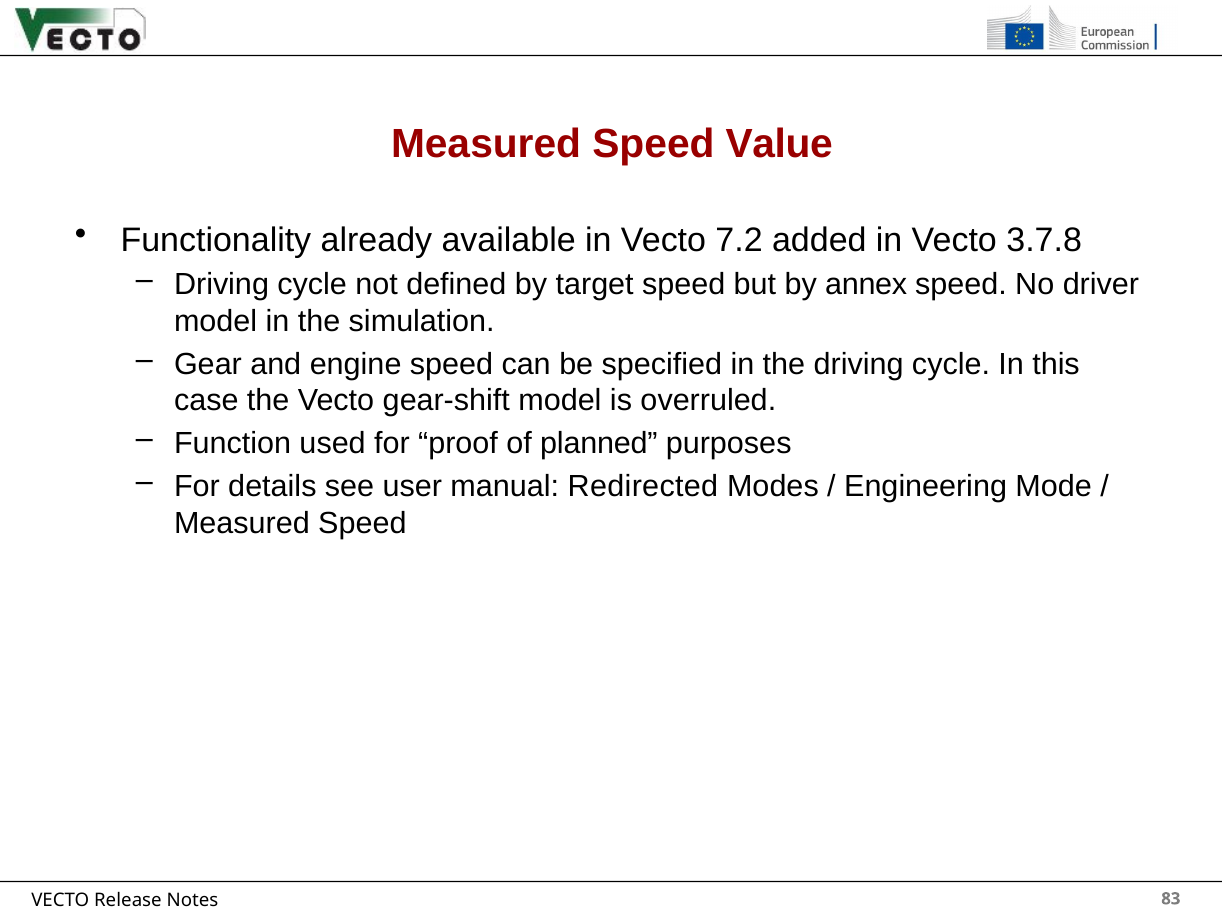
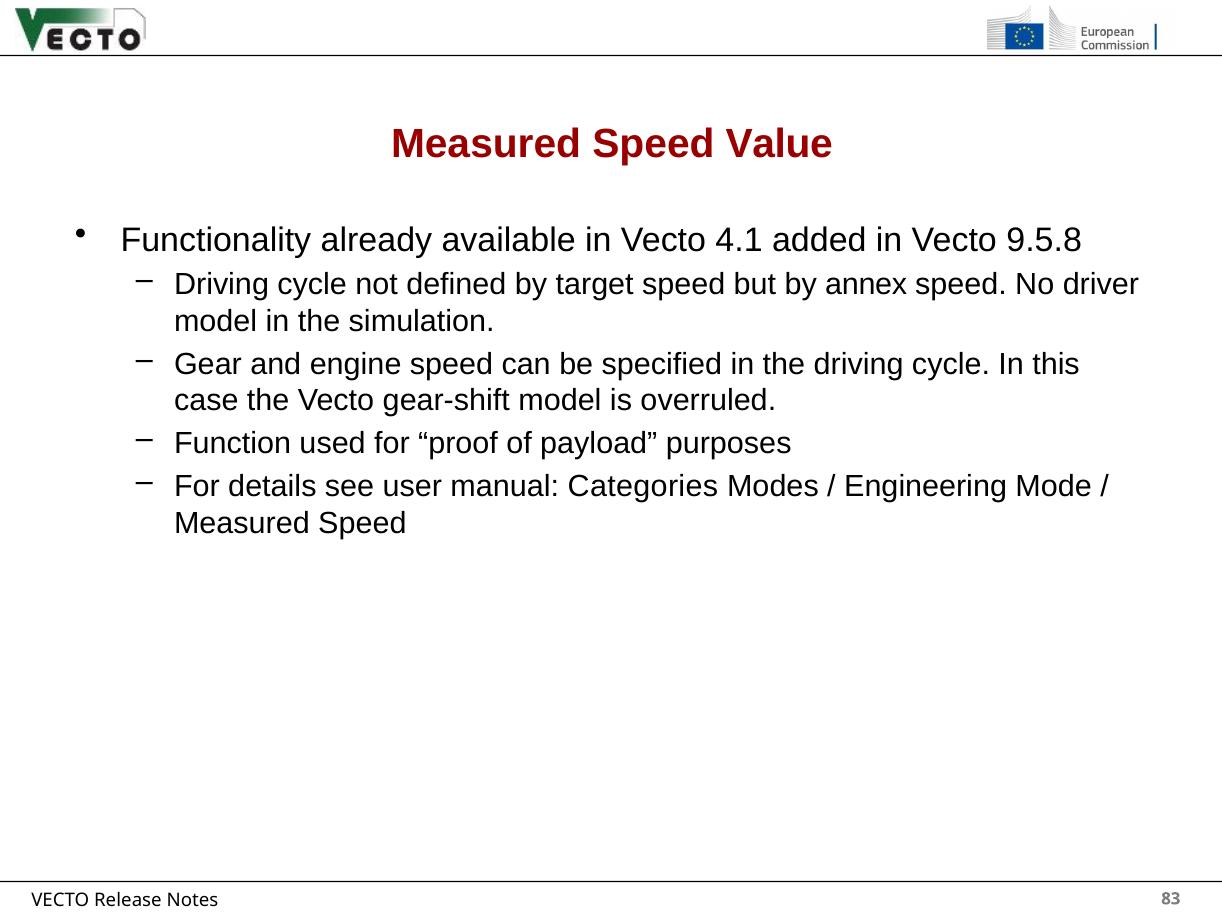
7.2: 7.2 -> 4.1 (739, 240)
3.7.8: 3.7.8 -> 9.5.8 (1044, 240)
planned: planned -> payload (599, 444)
Redirected: Redirected -> Categories (643, 487)
